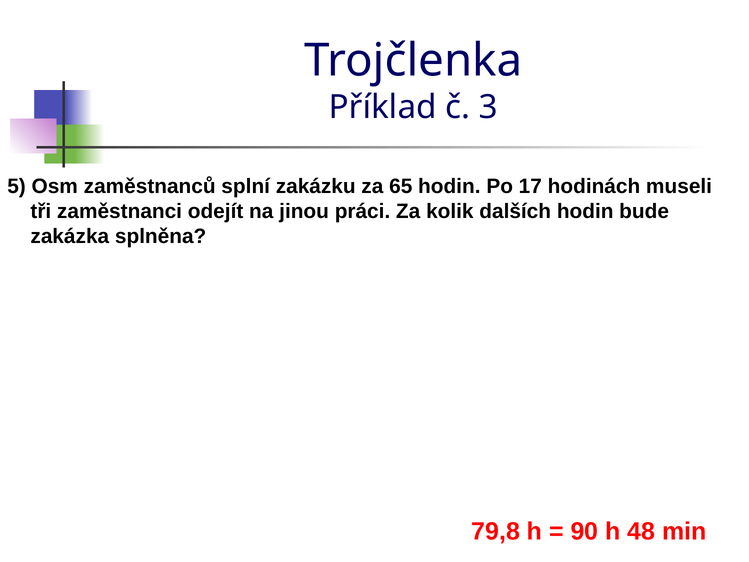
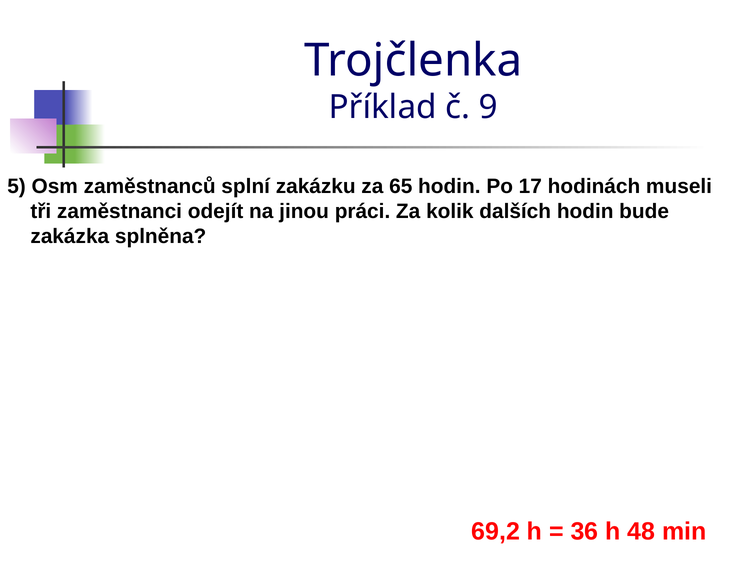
3: 3 -> 9 (488, 107)
79,8: 79,8 -> 69,2 (496, 531)
90: 90 -> 36 (584, 531)
